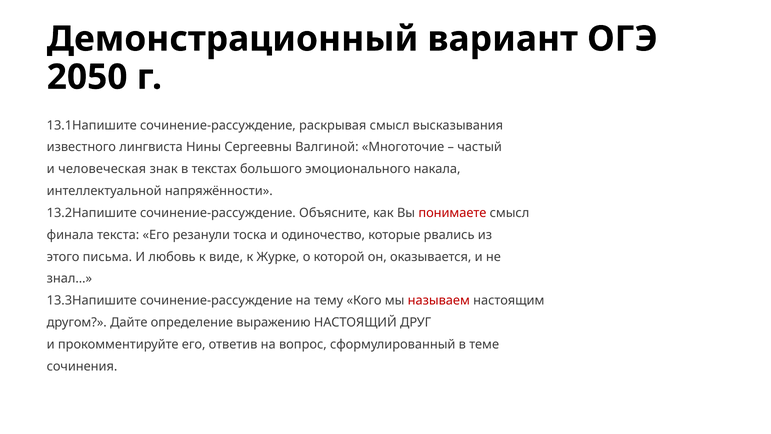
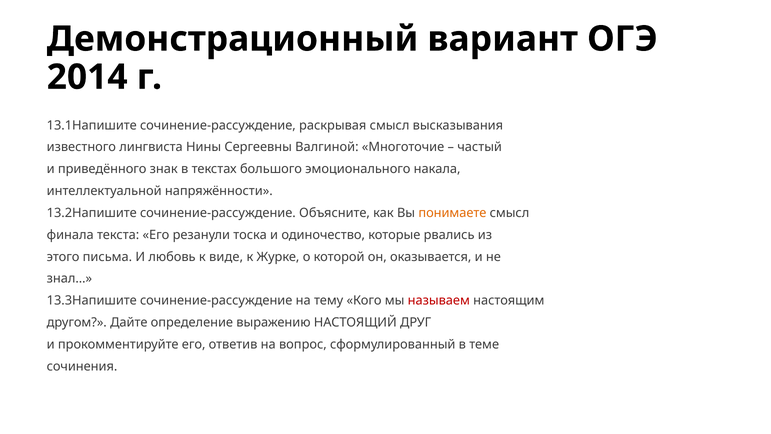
2050: 2050 -> 2014 (87, 77)
человеческая: человеческая -> приведённого (102, 169)
понимаете colour: red -> orange (452, 213)
